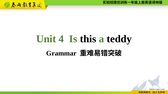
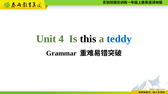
teddy colour: black -> blue (119, 39)
